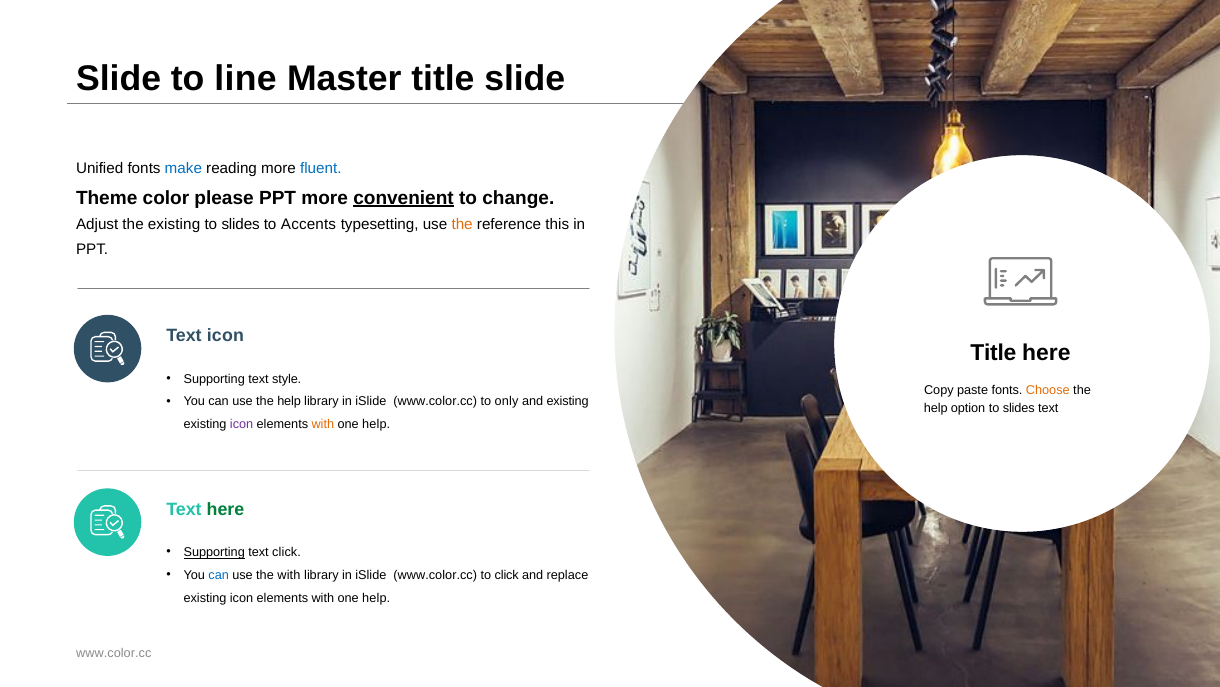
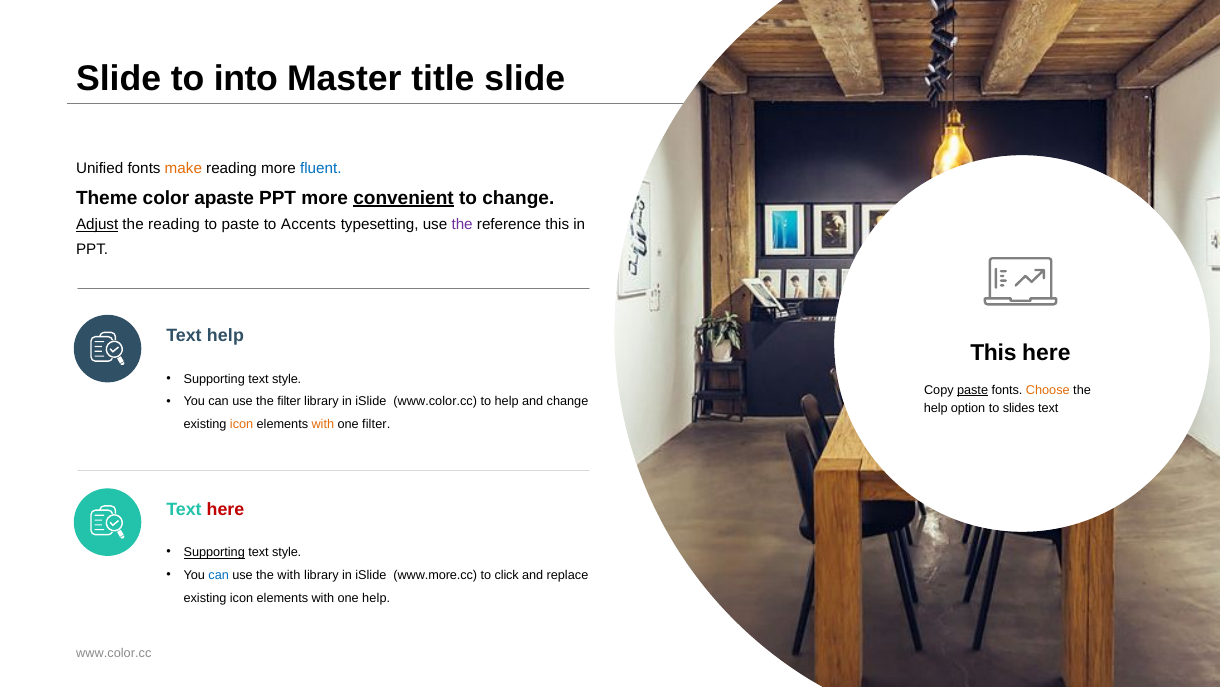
line: line -> into (246, 79)
make colour: blue -> orange (183, 169)
please: please -> apaste (224, 198)
Adjust underline: none -> present (97, 224)
the existing: existing -> reading (174, 224)
slides: slides -> paste (240, 224)
the colour: orange -> purple (462, 224)
Text icon: icon -> help (225, 335)
Title: Title -> This (993, 353)
paste underline: none -> present (973, 390)
use the help: help -> filter (289, 401)
to only: only -> help (507, 401)
and existing: existing -> change (568, 401)
icon colour: purple -> orange (242, 424)
help: help -> filter (376, 424)
here colour: green -> red (225, 509)
click: click -> style (287, 552)
www.color.cc: www.color.cc -> www.more.cc (435, 575)
